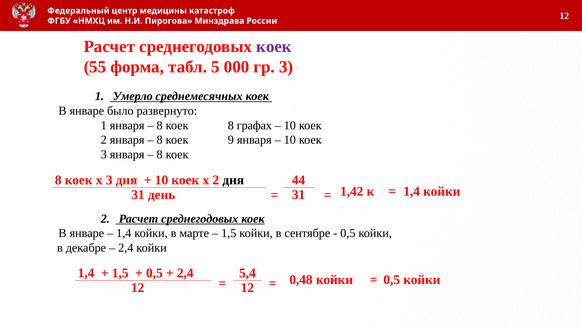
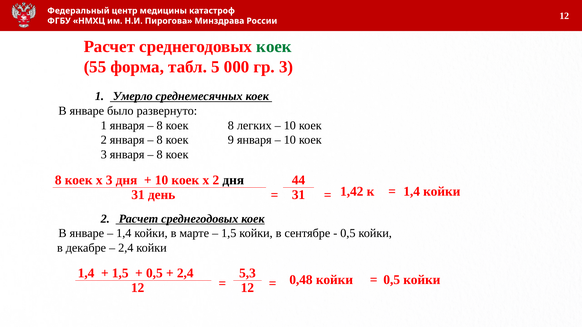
коек colour: purple -> green (274, 47)
графах: графах -> легких (254, 126)
5,4: 5,4 -> 5,3 (247, 273)
